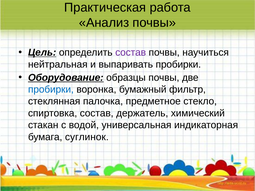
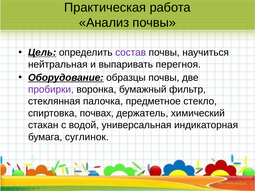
выпаривать пробирки: пробирки -> перегноя (178, 64)
пробирки colour: blue -> purple (51, 90)
спиртовка состав: состав -> почвах (97, 113)
